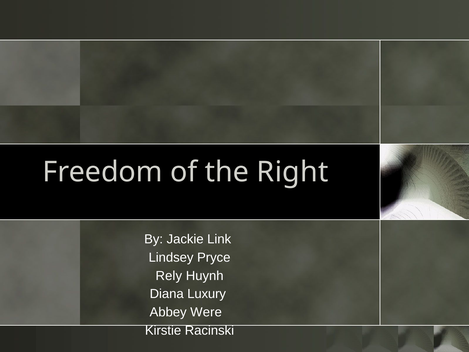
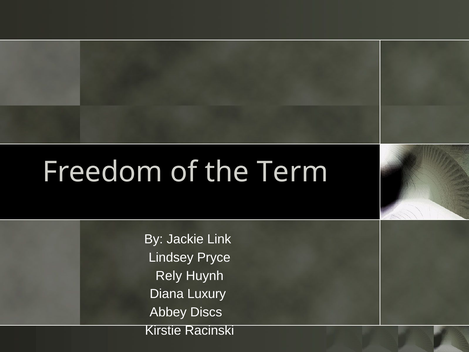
Right: Right -> Term (293, 172)
Were: Were -> Discs (206, 312)
